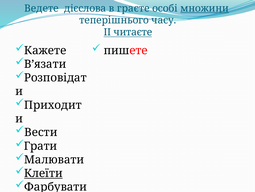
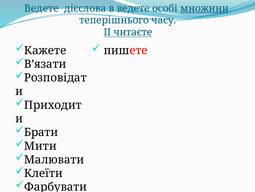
в граєте: граєте -> ведете (133, 8)
Вести: Вести -> Брати (41, 132)
Грати: Грати -> Мити (40, 145)
Клеїти underline: present -> none (43, 173)
